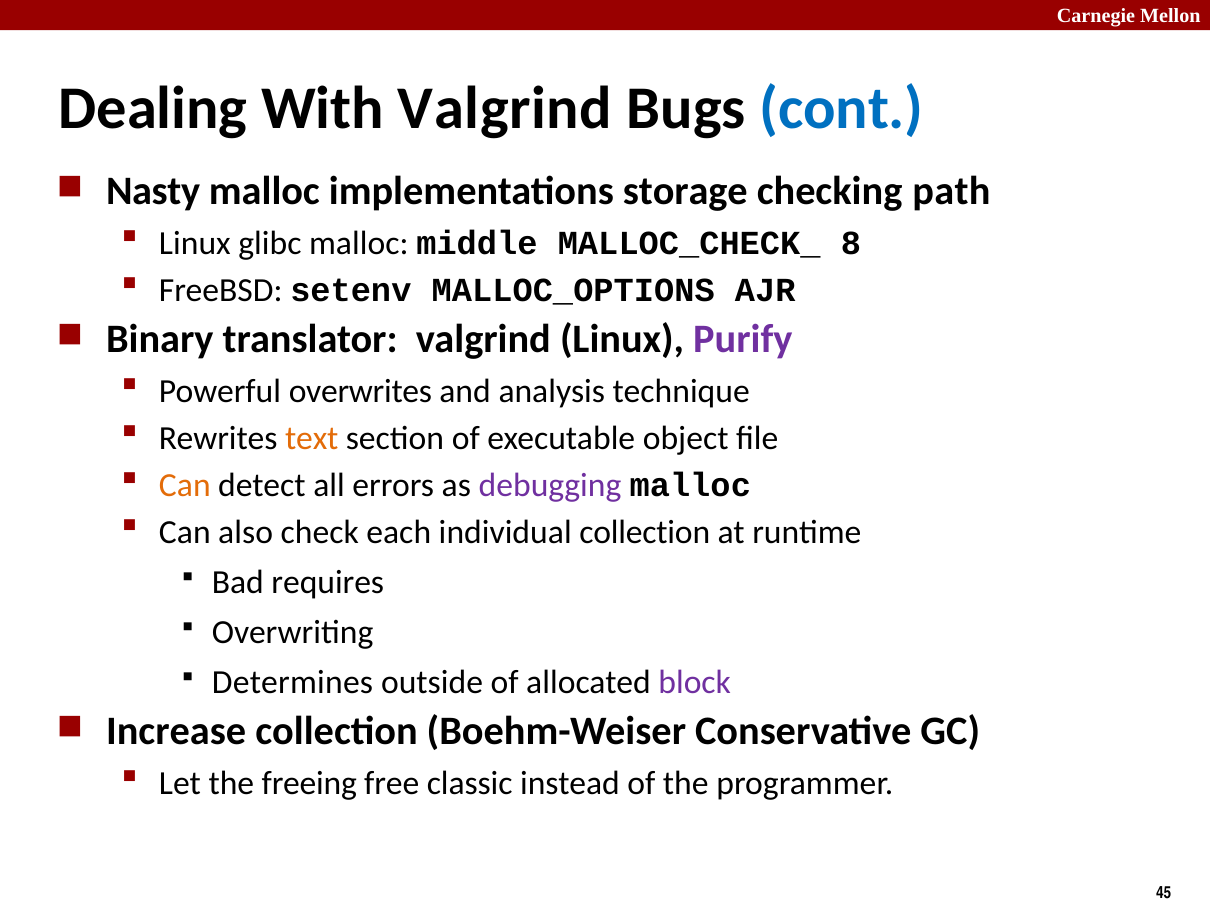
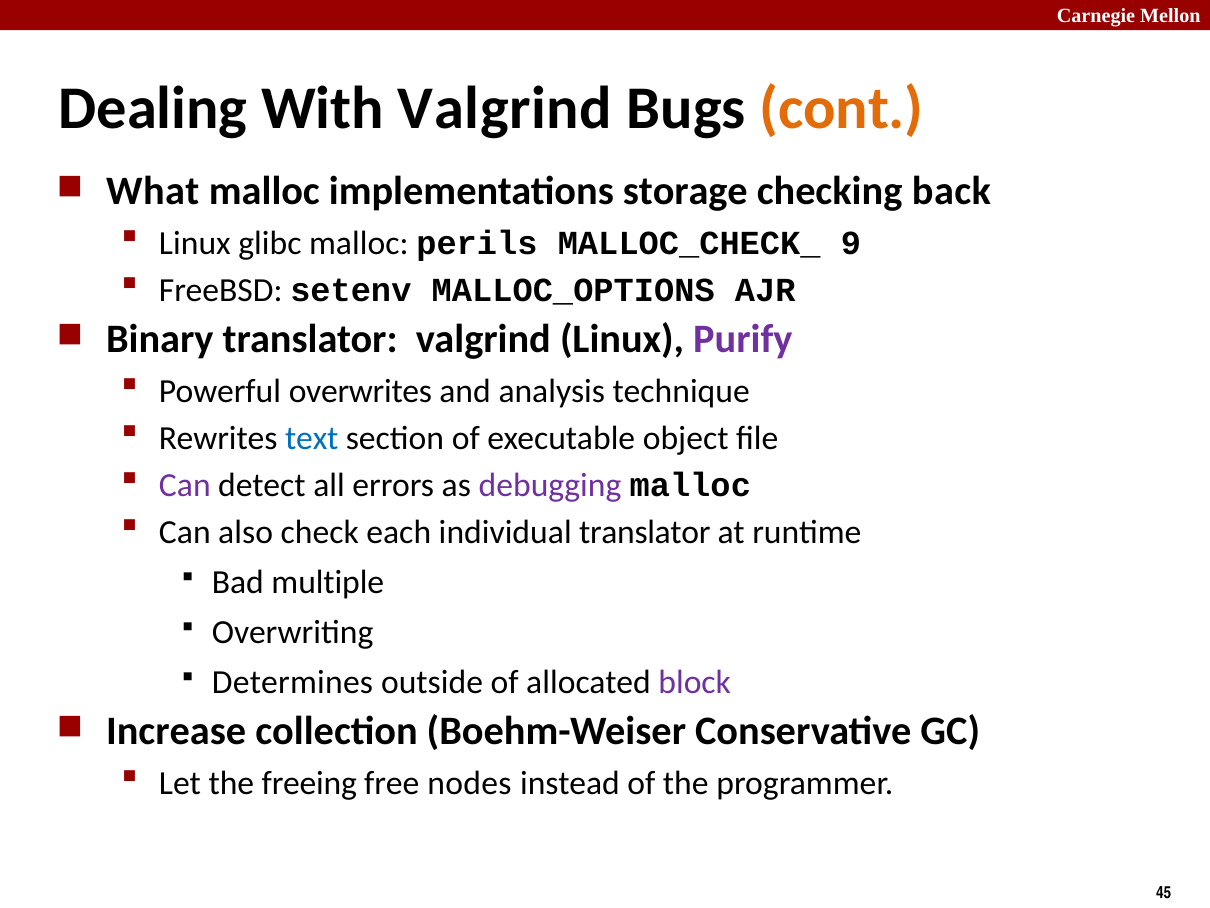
cont colour: blue -> orange (842, 109)
Nasty: Nasty -> What (153, 191)
path: path -> back (951, 191)
middle: middle -> perils (477, 243)
8: 8 -> 9 (851, 243)
text colour: orange -> blue (312, 438)
Can colour: orange -> purple (185, 485)
individual collection: collection -> translator (645, 532)
requires: requires -> multiple (328, 582)
classic: classic -> nodes (470, 783)
